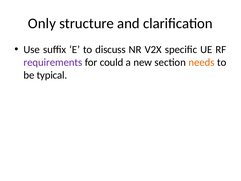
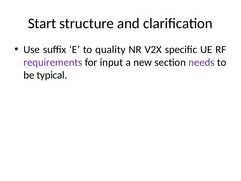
Only: Only -> Start (42, 23)
discuss: discuss -> quality (110, 49)
could: could -> input (111, 62)
needs colour: orange -> purple (202, 62)
